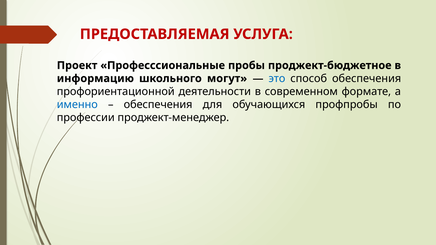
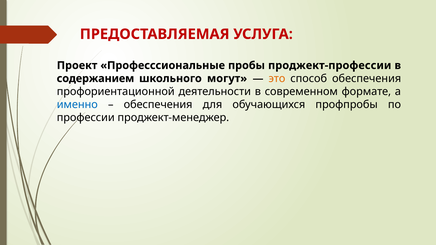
проджект-бюджетное: проджект-бюджетное -> проджект-профессии (330, 65)
информацию: информацию -> содержанием (95, 79)
это colour: blue -> orange (277, 79)
